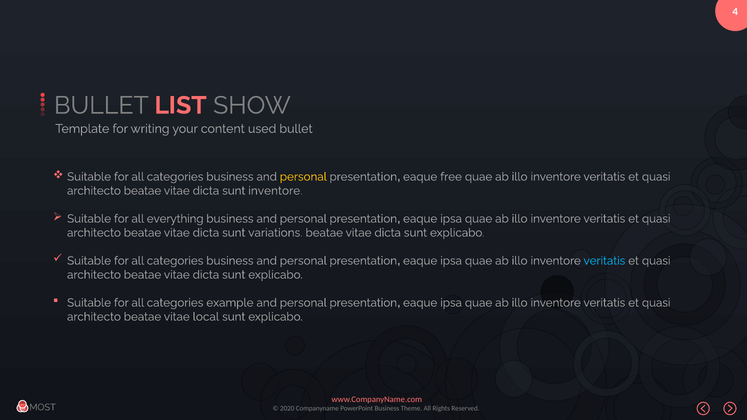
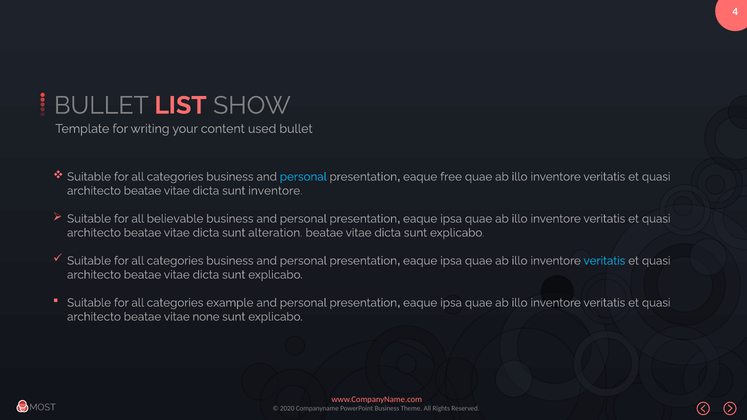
personal colour: yellow -> light blue (303, 177)
everything: everything -> believable (175, 219)
variations: variations -> alteration (275, 233)
local: local -> none (206, 317)
